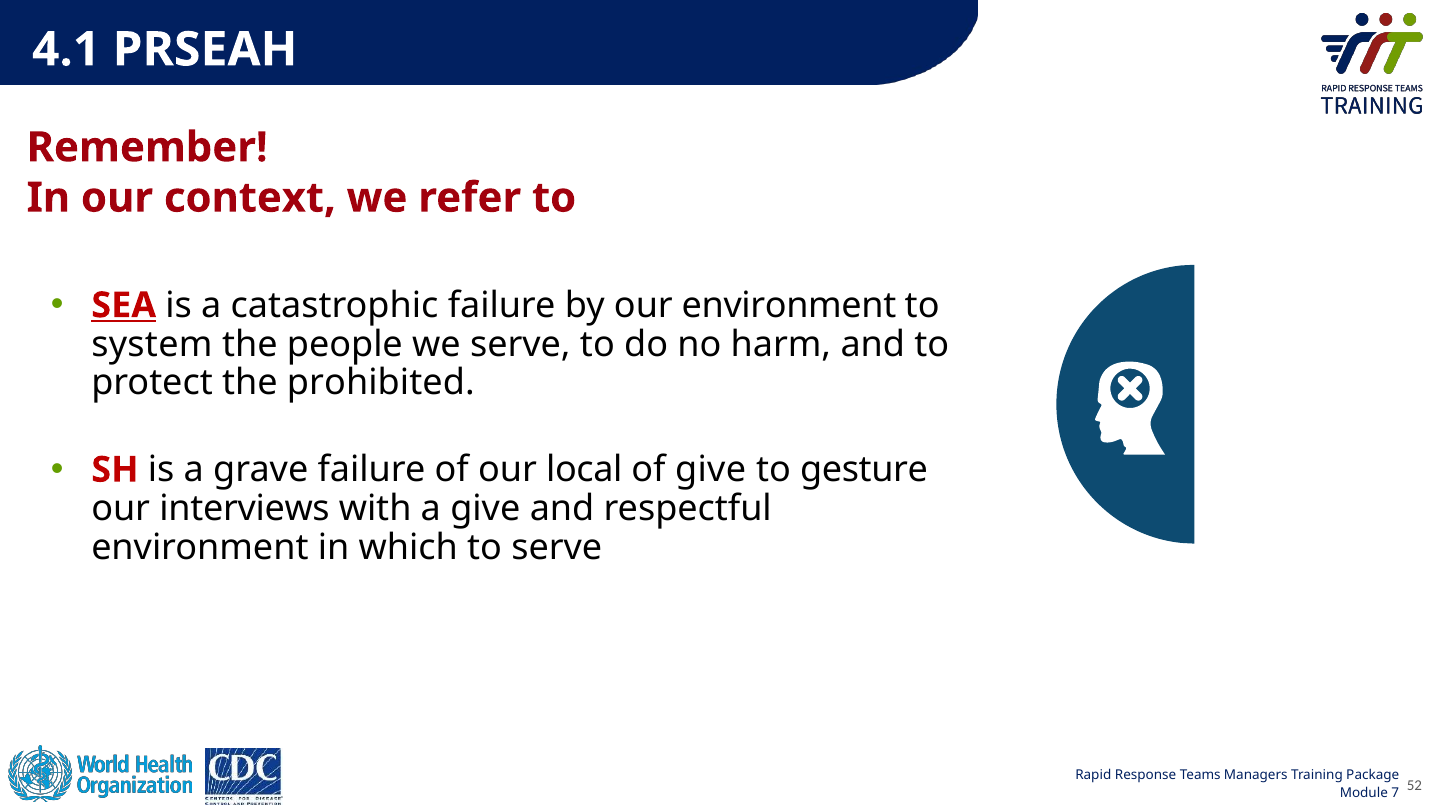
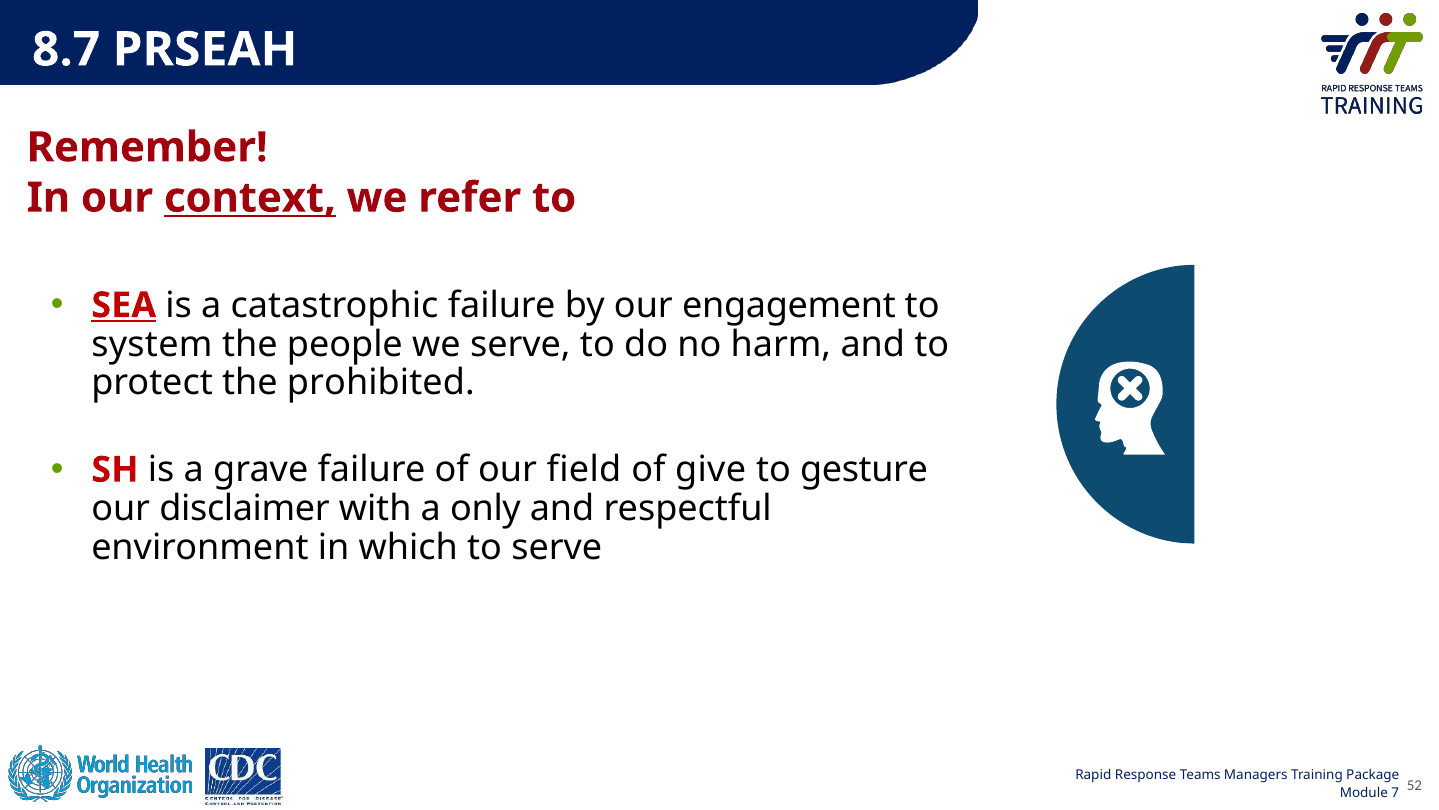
4.1: 4.1 -> 8.7 (66, 50)
context underline: none -> present (250, 198)
our environment: environment -> engagement (789, 305)
local: local -> field (584, 469)
interviews: interviews -> disclaimer (245, 508)
a give: give -> only (486, 508)
